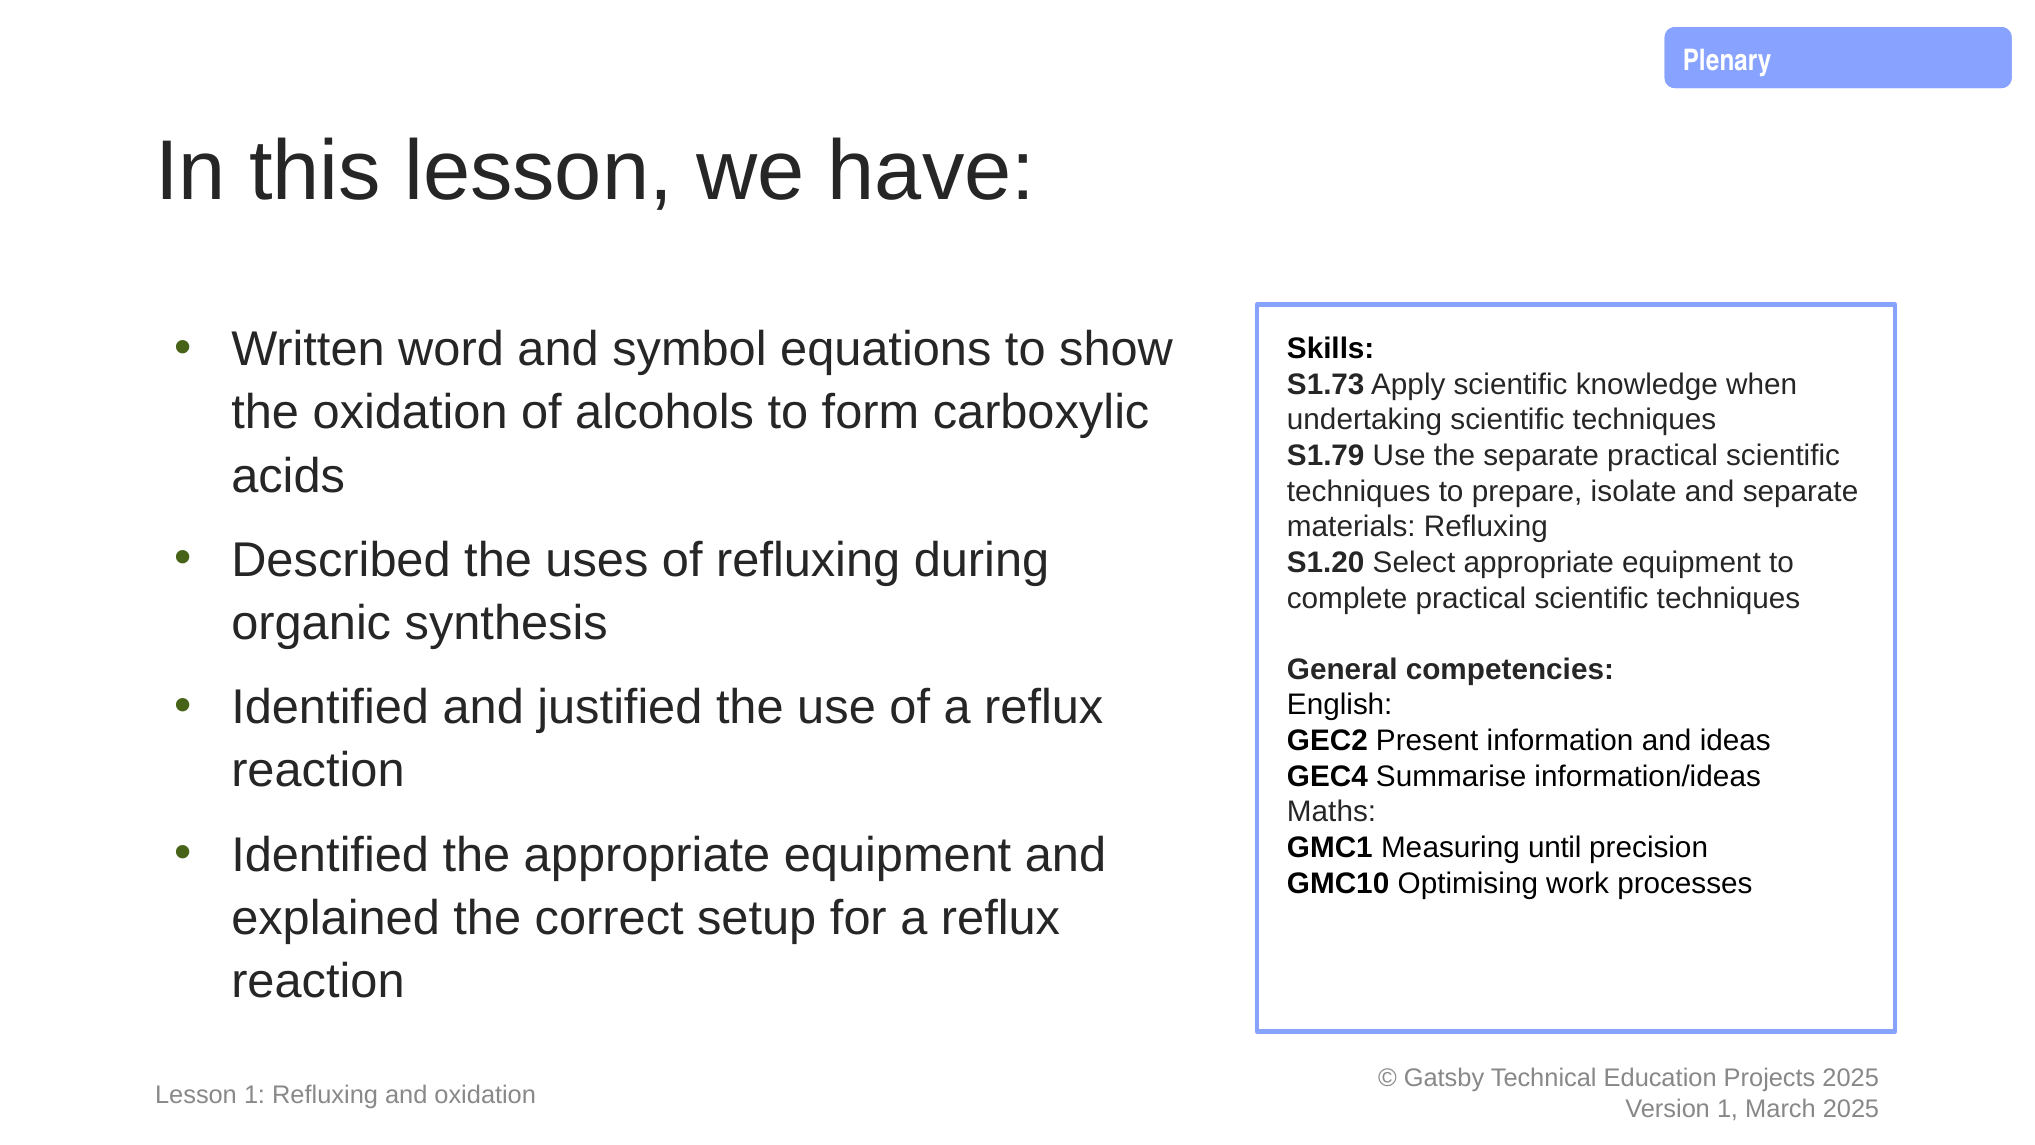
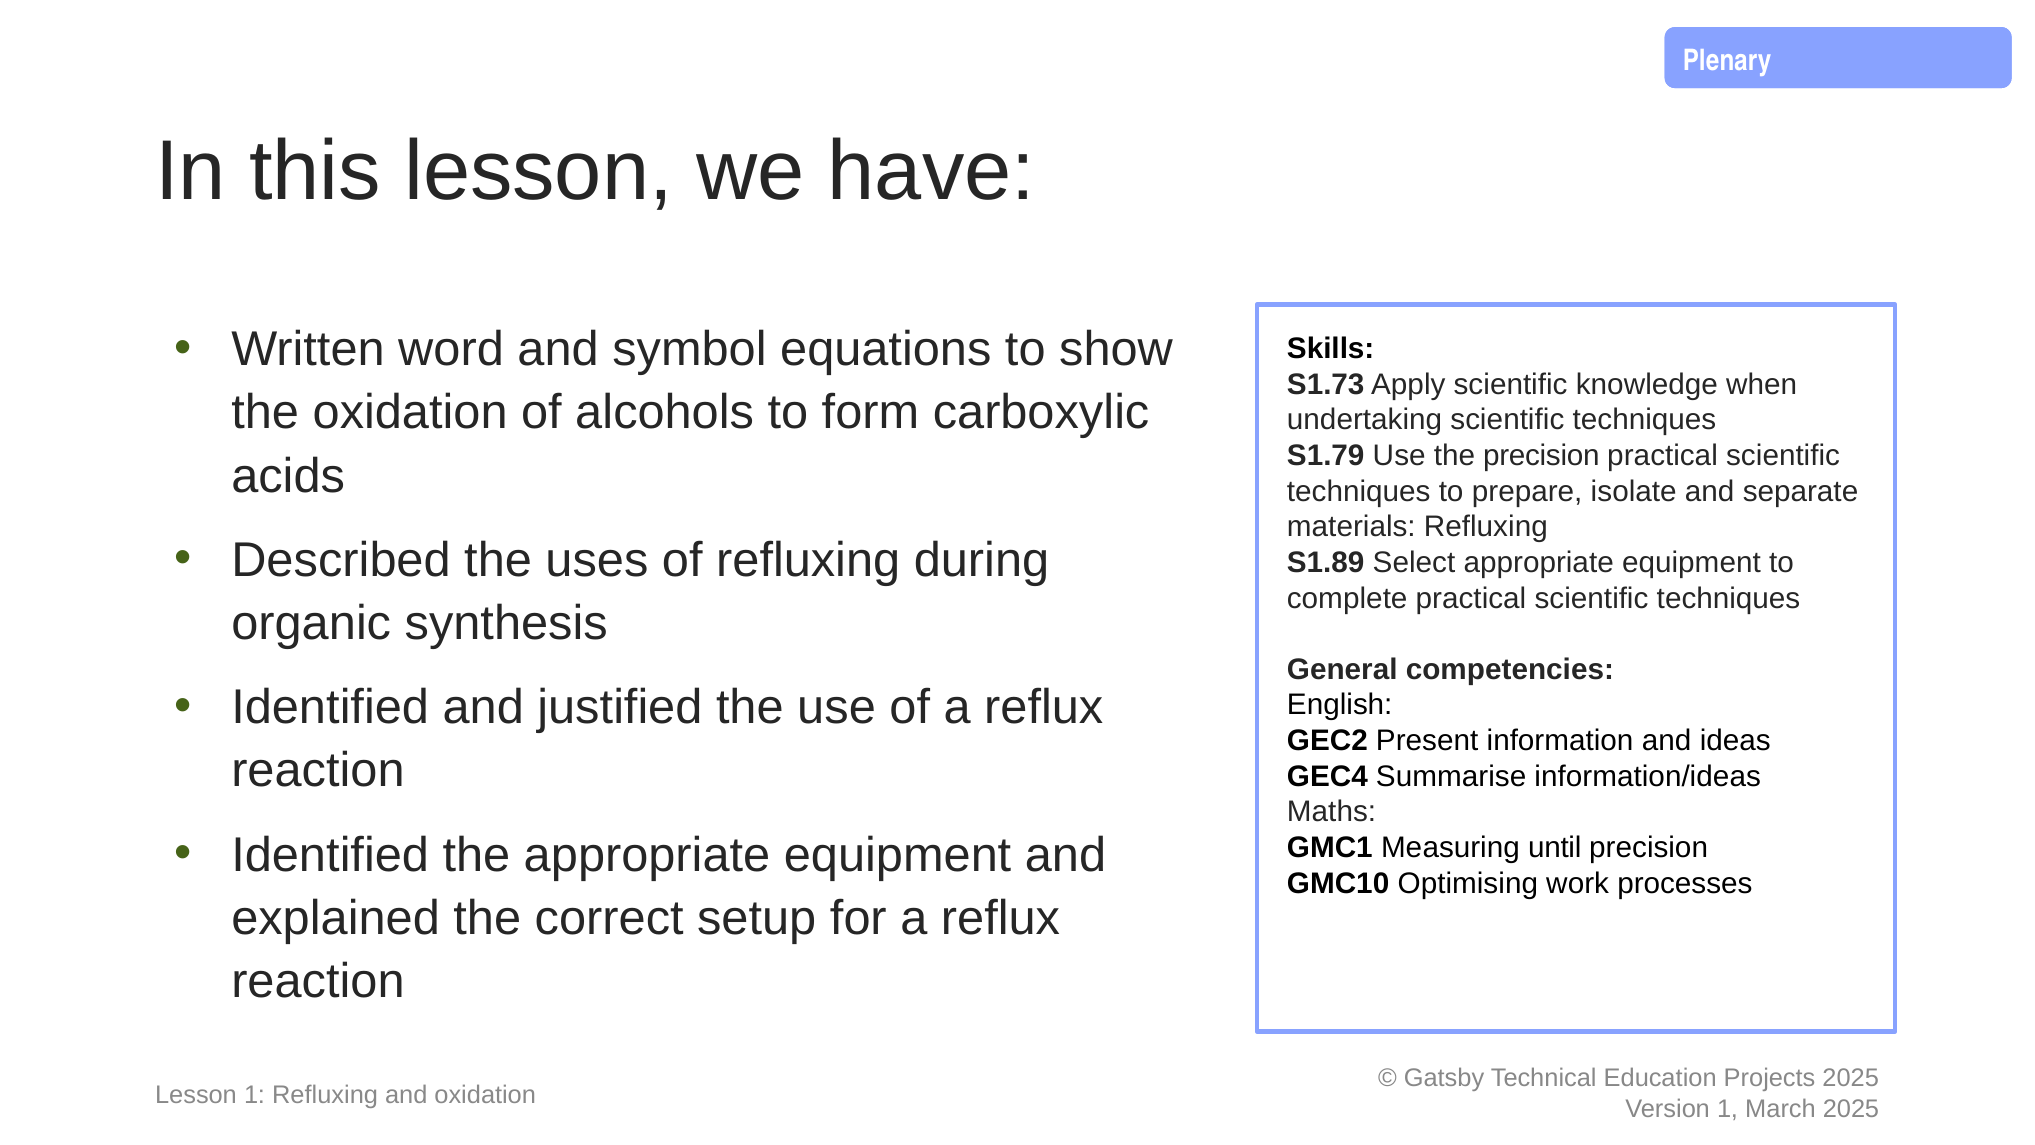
the separate: separate -> precision (1541, 456)
S1.20: S1.20 -> S1.89 (1326, 562)
